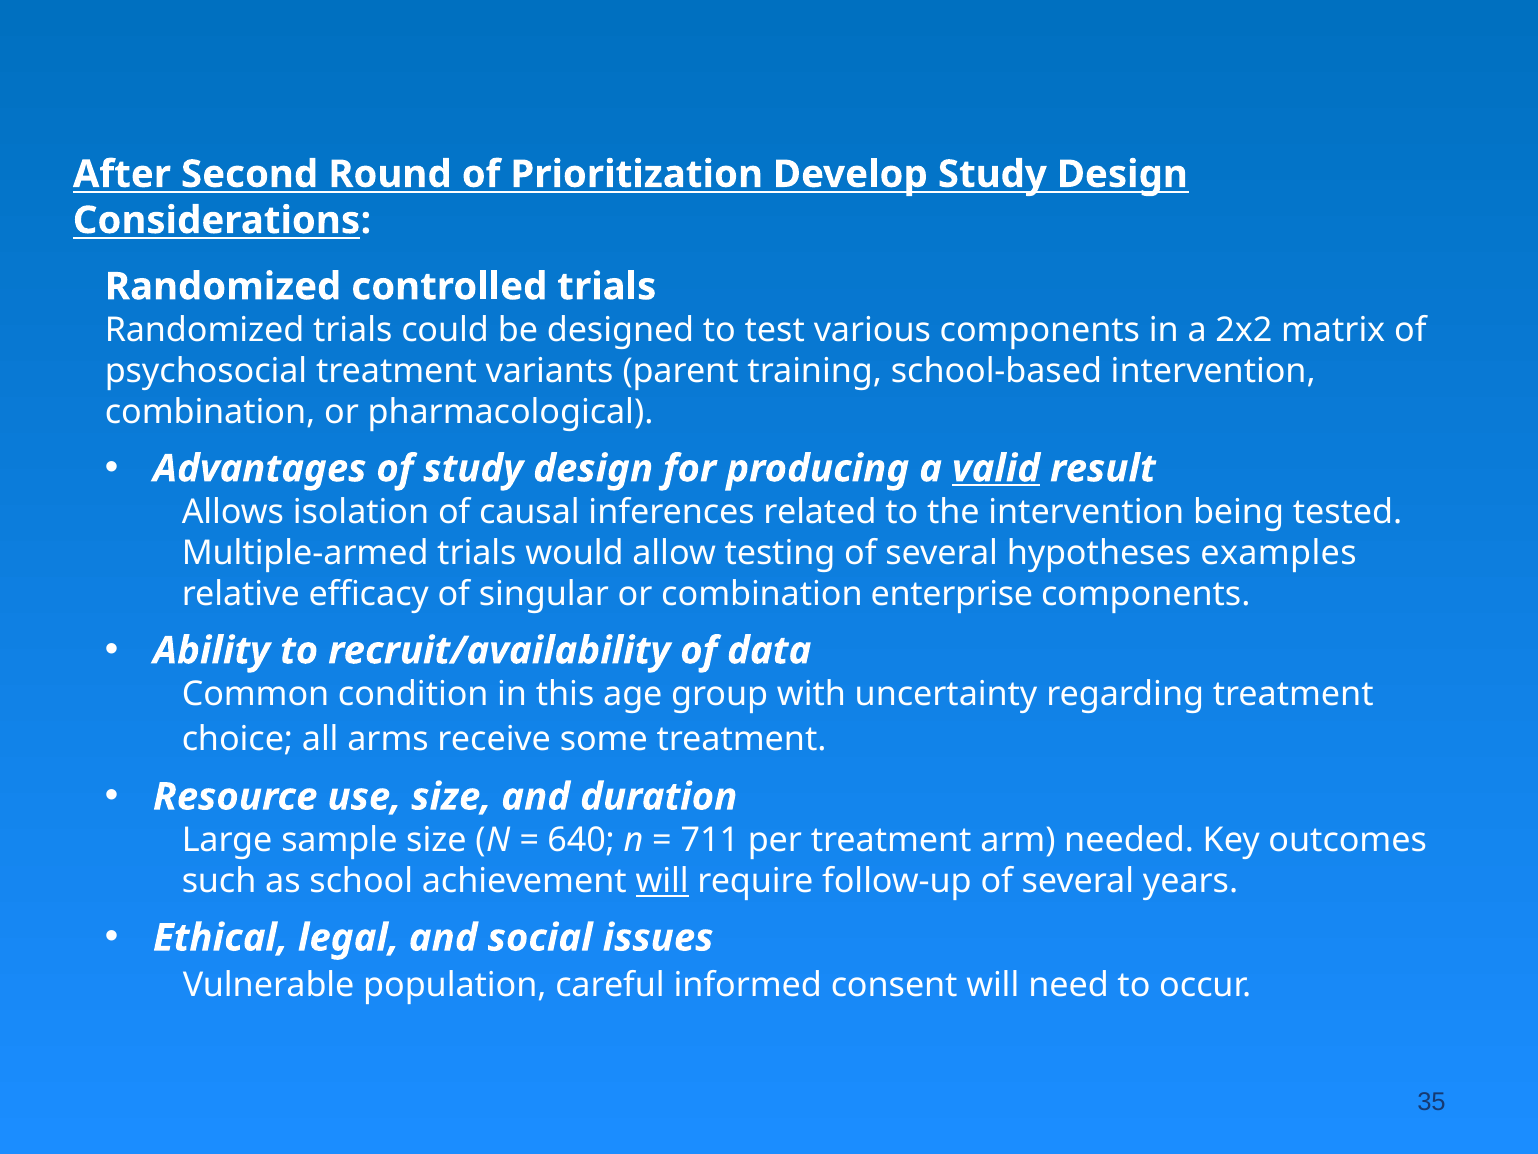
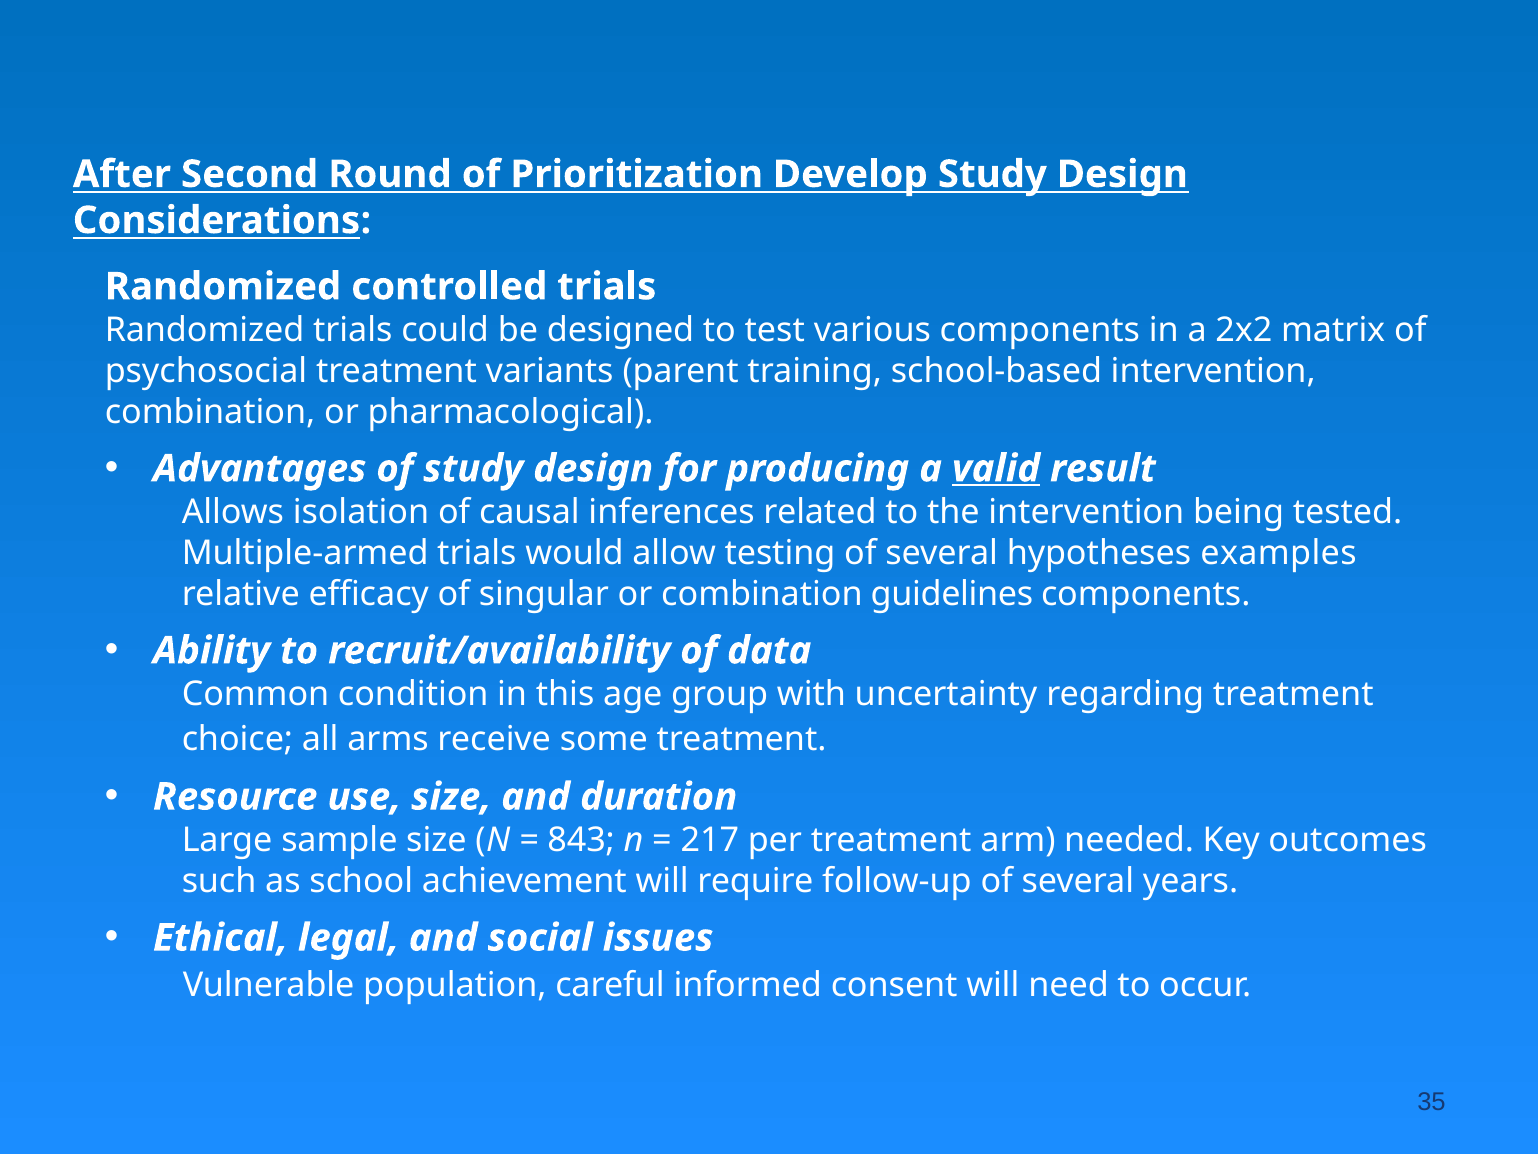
enterprise: enterprise -> guidelines (952, 594)
640: 640 -> 843 (581, 840)
711: 711 -> 217 (710, 840)
will underline: present -> none (662, 881)
